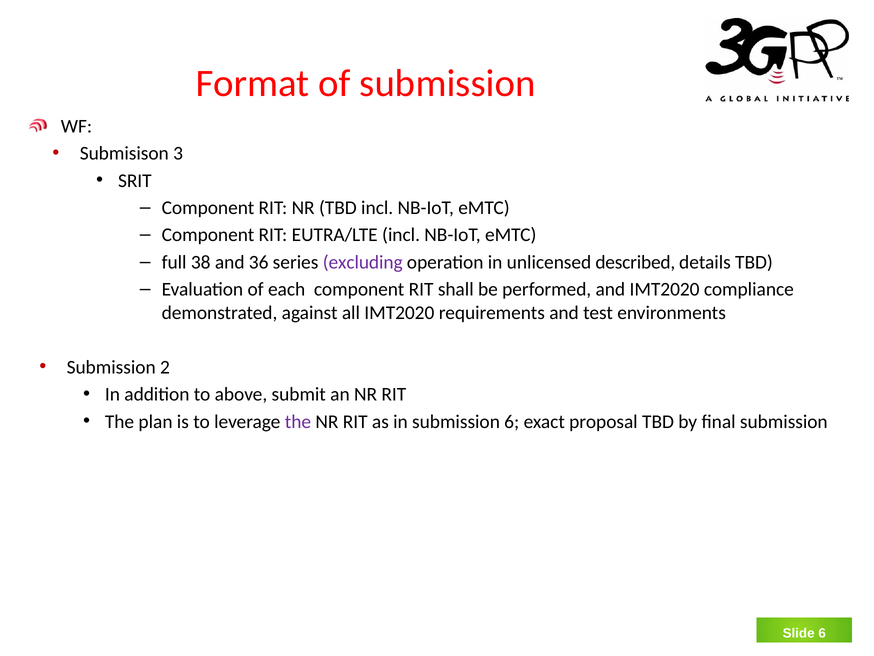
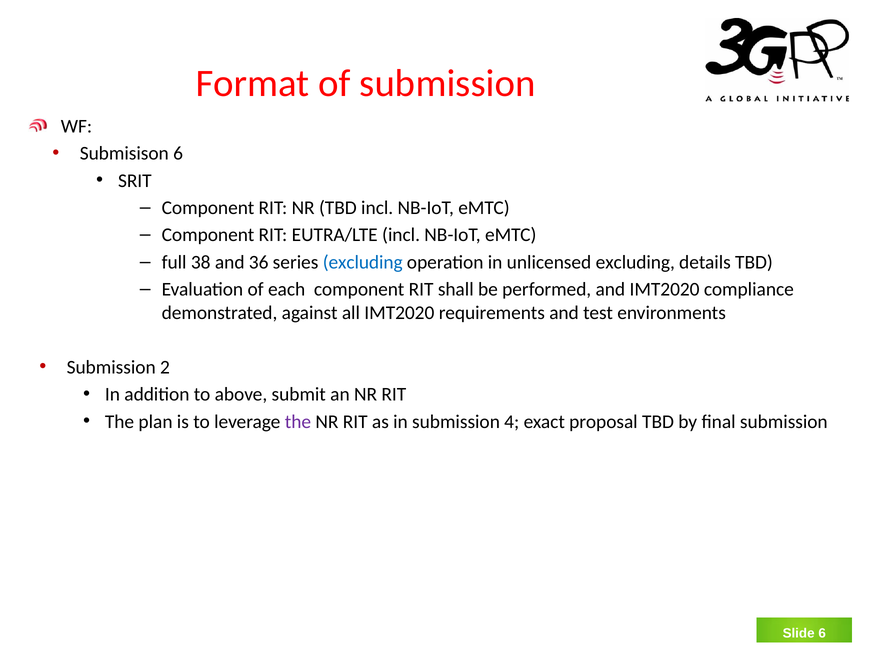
Submisison 3: 3 -> 6 (178, 153)
excluding colour: purple -> blue (363, 262)
unlicensed described: described -> excluding (635, 262)
submission 6: 6 -> 4 (512, 421)
